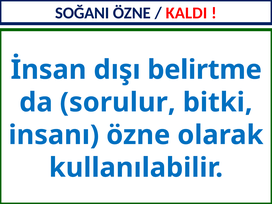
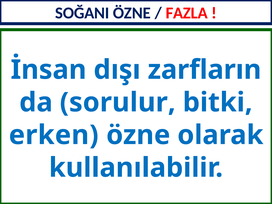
KALDI: KALDI -> FAZLA (187, 13)
belirtme: belirtme -> zarfların (205, 70)
insanı: insanı -> erken (54, 135)
